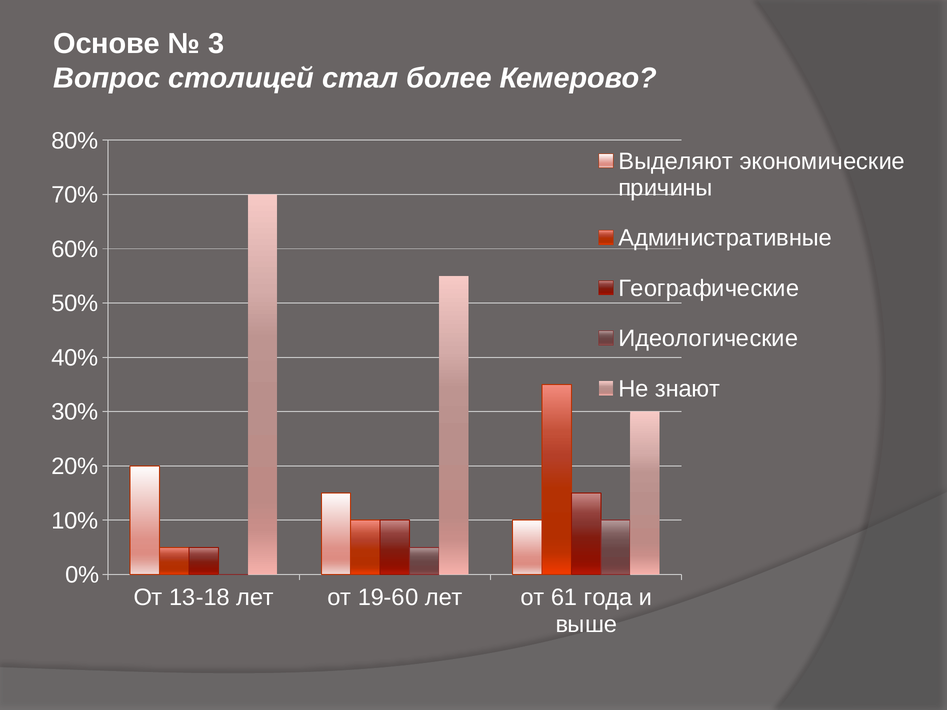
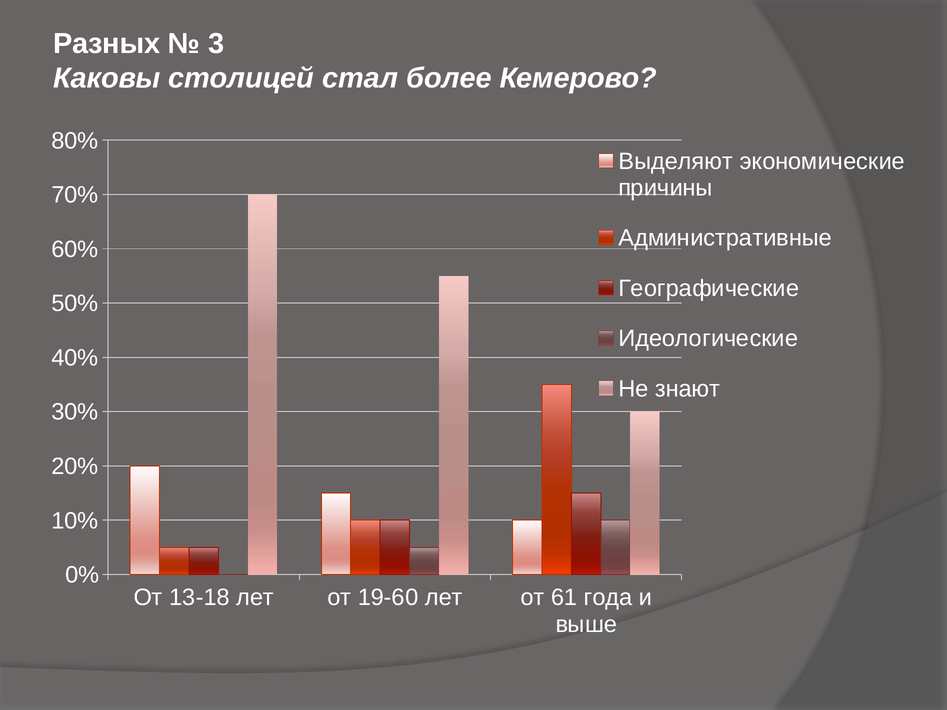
Основе: Основе -> Разных (107, 44)
Вопрос: Вопрос -> Каковы (107, 78)
